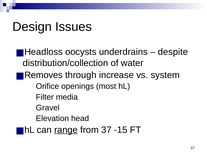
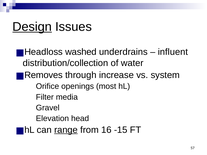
Design underline: none -> present (32, 27)
oocysts: oocysts -> washed (81, 52)
despite: despite -> influent (173, 52)
37: 37 -> 16 (106, 130)
